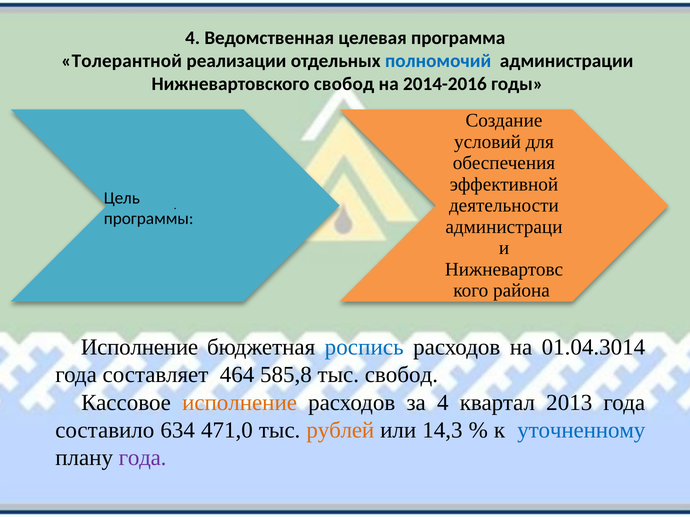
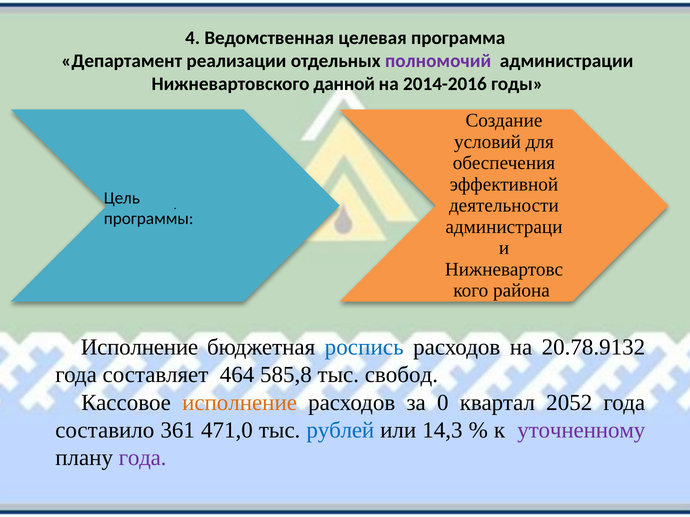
Толерантной: Толерантной -> Департамент (122, 61)
полномочий colour: blue -> purple (438, 61)
Нижневартовского свобод: свобод -> данной (344, 84)
01.04.3014: 01.04.3014 -> 20.78.9132 (593, 348)
за 4: 4 -> 0 (443, 403)
2013: 2013 -> 2052 (569, 403)
634: 634 -> 361 (178, 430)
рублей colour: orange -> blue (340, 430)
уточненному colour: blue -> purple (581, 430)
